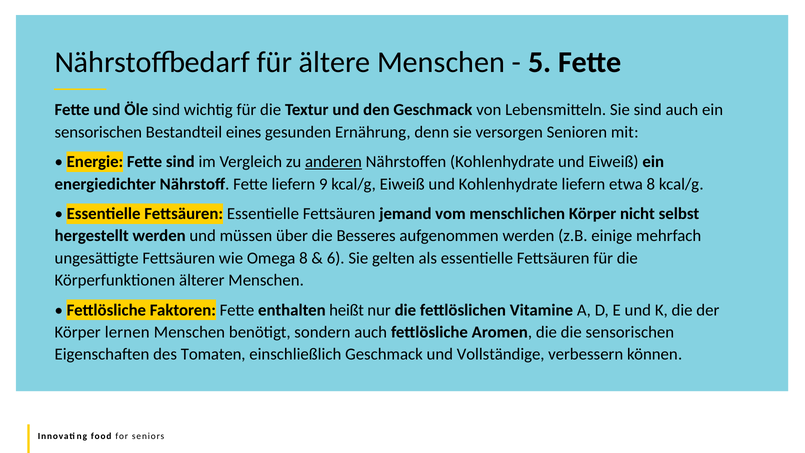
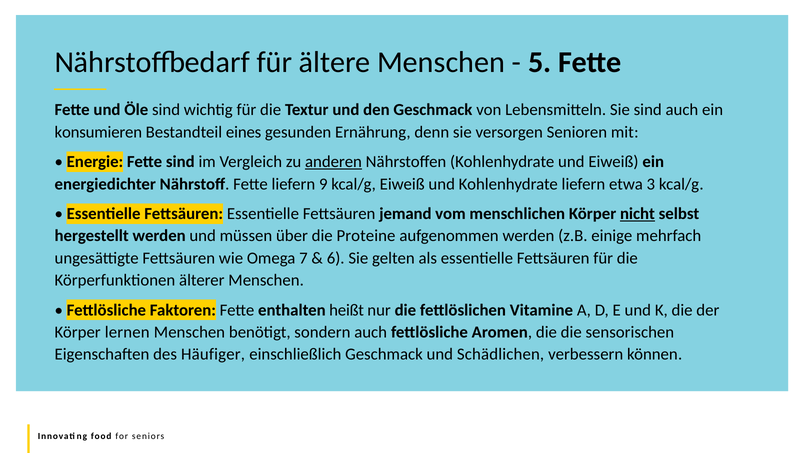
sensorischen: sensorischen -> konsumieren (98, 132)
etwa 8: 8 -> 3 (651, 184)
nicht underline: none -> present (637, 214)
Besseres: Besseres -> Proteine (366, 236)
Omega 8: 8 -> 7 (303, 258)
Tomaten: Tomaten -> Häufiger (213, 354)
Vollständige: Vollständige -> Schädlichen (501, 354)
